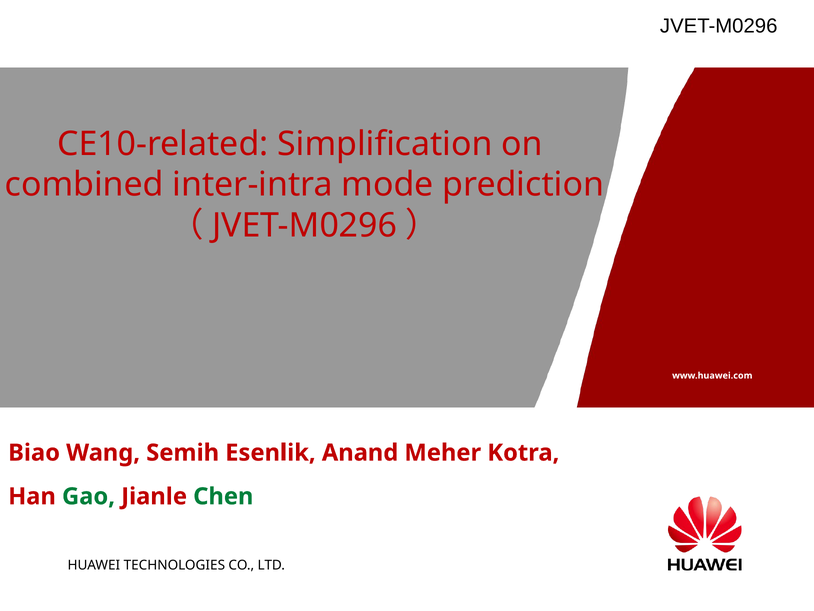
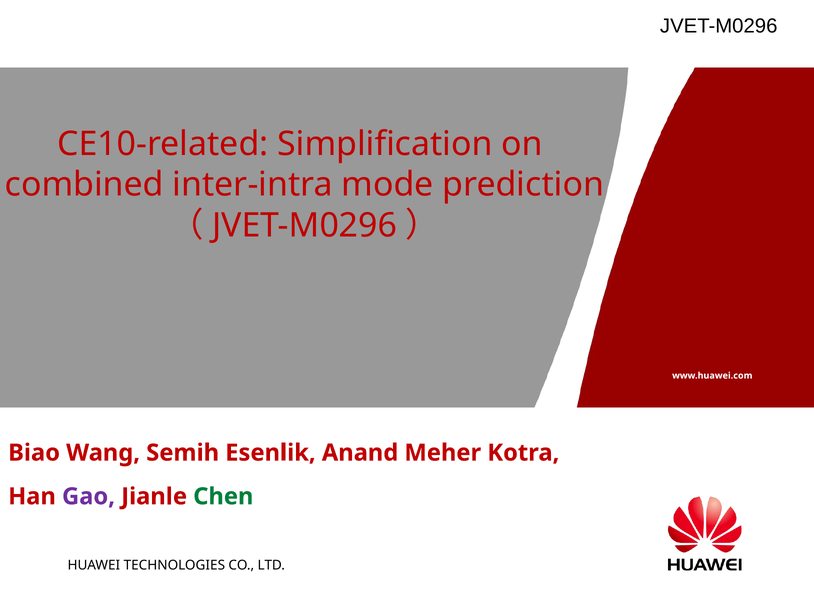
Gao colour: green -> purple (88, 496)
